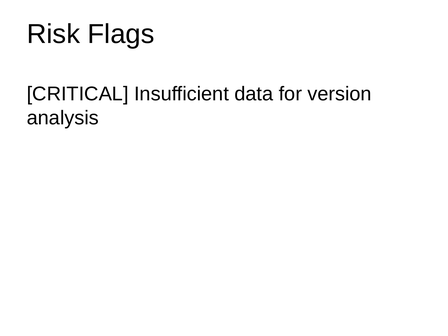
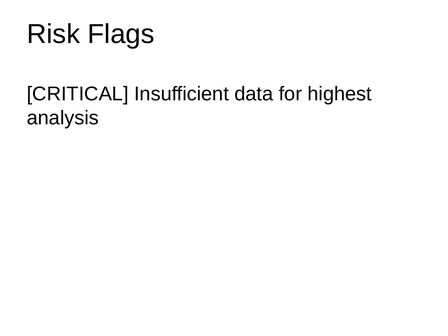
version: version -> highest (340, 94)
